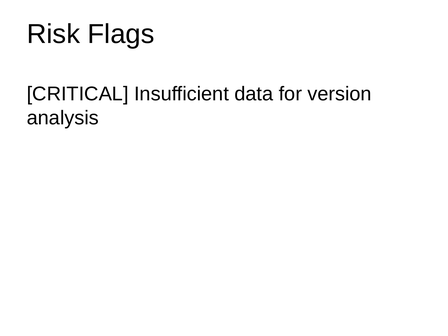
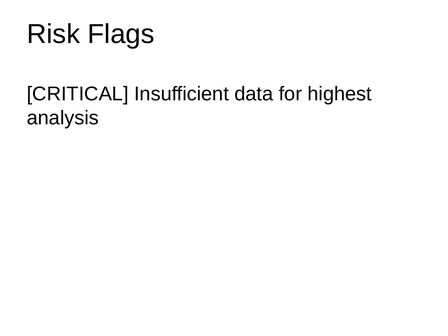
version: version -> highest (340, 94)
